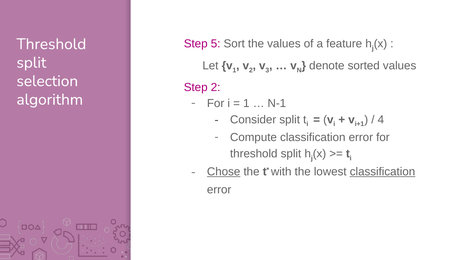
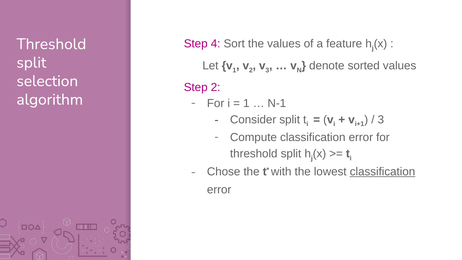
5: 5 -> 4 (216, 44)
4: 4 -> 3 (381, 120)
Chose underline: present -> none (224, 172)
